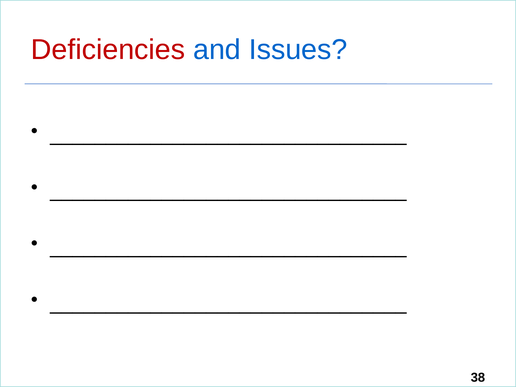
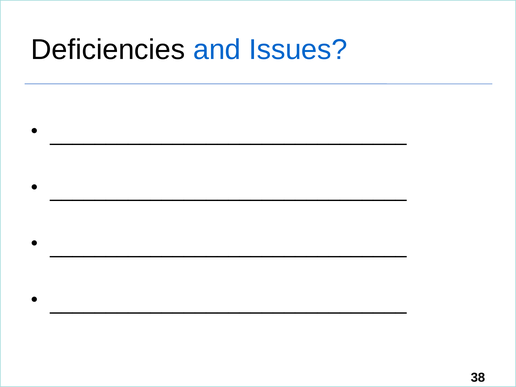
Deficiencies colour: red -> black (108, 50)
